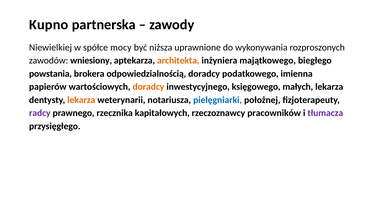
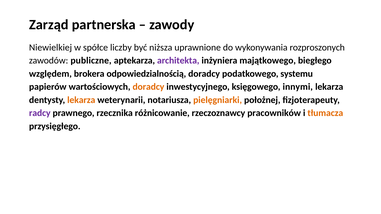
Kupno: Kupno -> Zarząd (49, 25)
mocy: mocy -> liczby (121, 47)
wniesiony: wniesiony -> publiczne (91, 61)
architekta colour: orange -> purple (178, 61)
powstania: powstania -> względem (50, 74)
imienna: imienna -> systemu (297, 74)
małych: małych -> innymi (298, 87)
pielęgniarki colour: blue -> orange (218, 100)
kapitałowych: kapitałowych -> różnicowanie (162, 113)
tłumacza colour: purple -> orange (325, 113)
